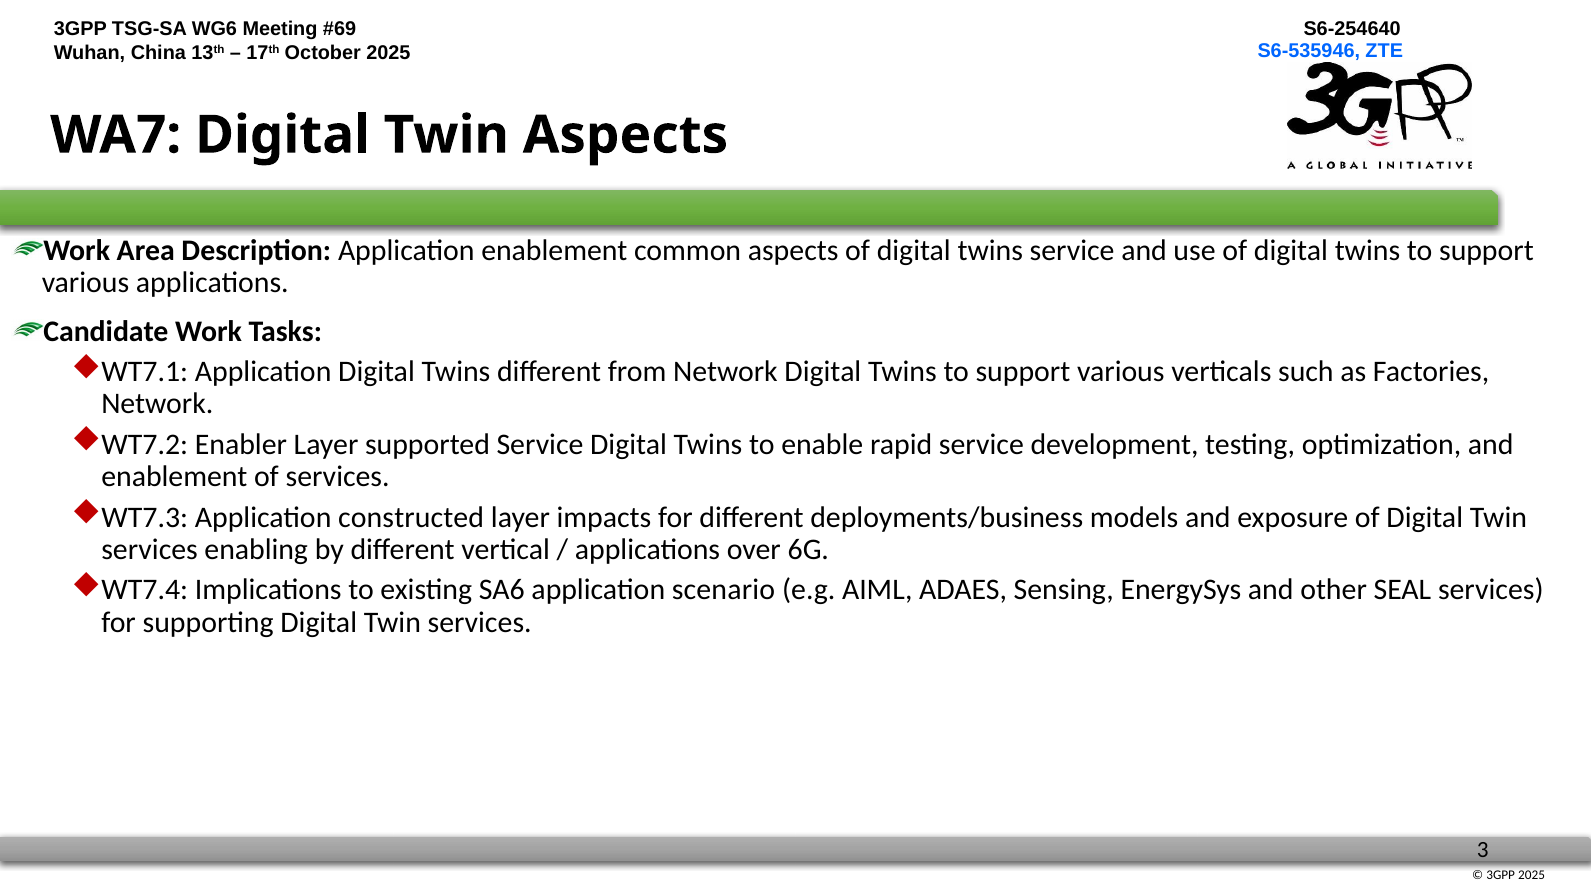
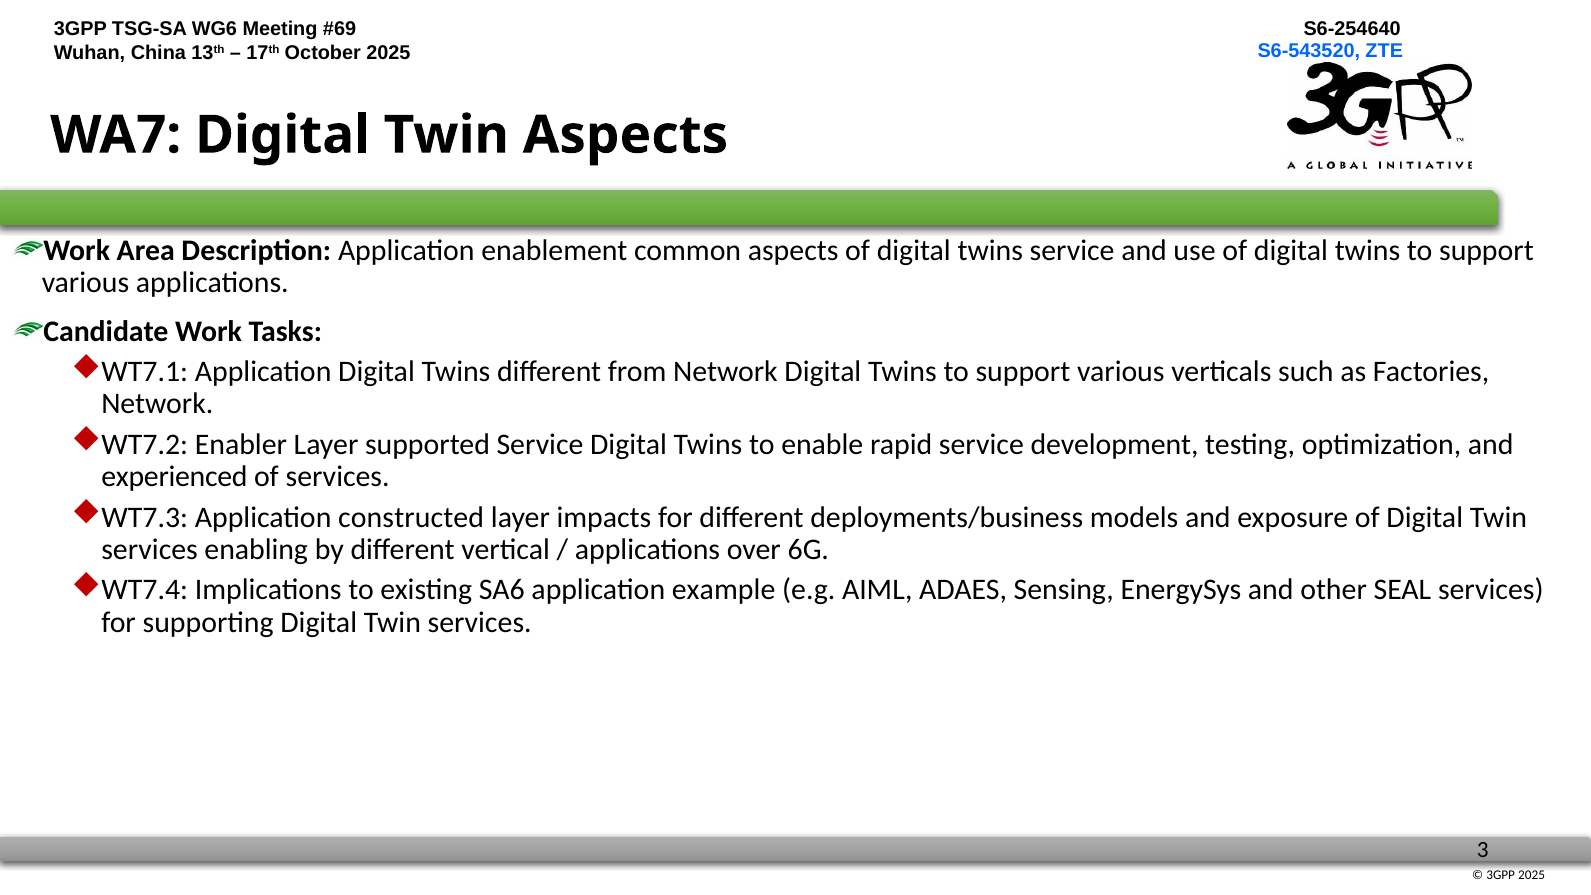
S6-535946: S6-535946 -> S6-543520 (1309, 51)
enablement: enablement -> experienced (175, 477)
scenario: scenario -> example (724, 590)
